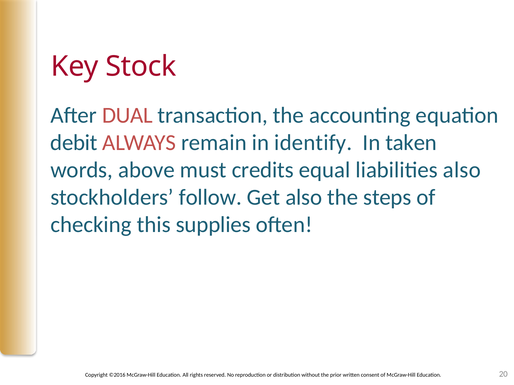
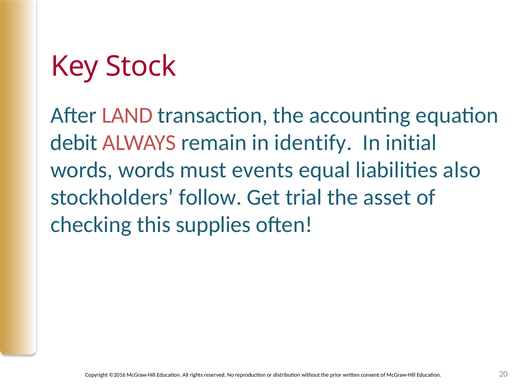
DUAL: DUAL -> LAND (127, 115)
taken: taken -> initial (411, 143)
words above: above -> words (147, 170)
credits: credits -> events (263, 170)
Get also: also -> trial (304, 198)
steps: steps -> asset (387, 198)
